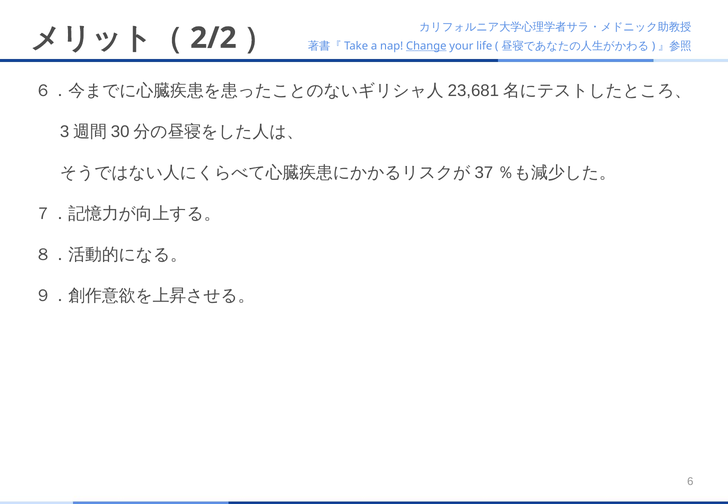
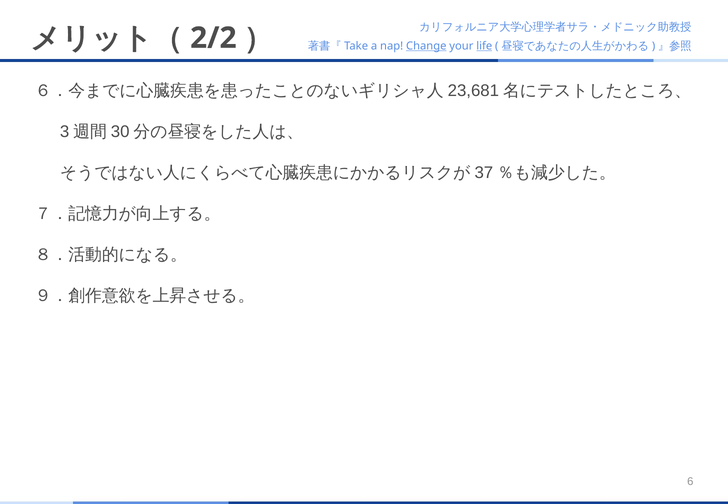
life underline: none -> present (484, 46)
